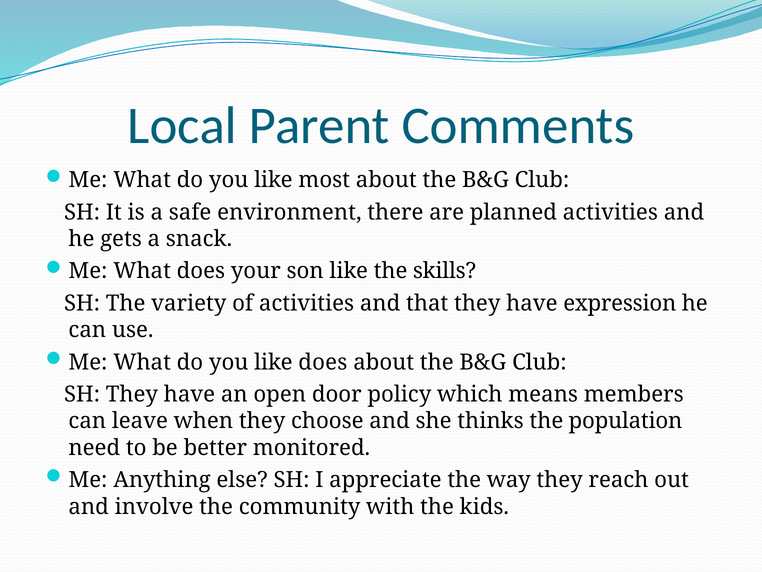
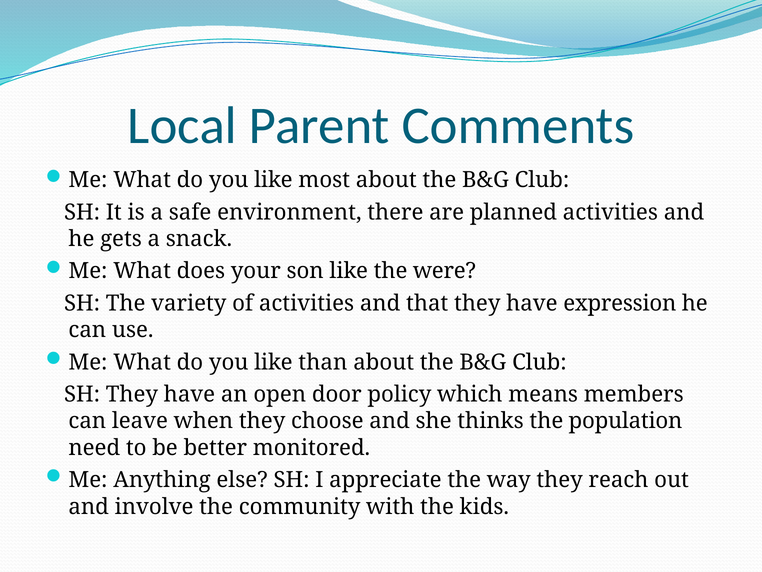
skills: skills -> were (444, 271)
like does: does -> than (323, 362)
